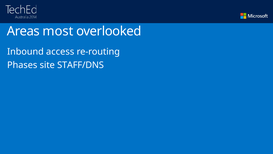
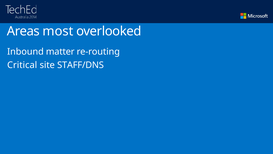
access: access -> matter (60, 52)
Phases: Phases -> Critical (22, 65)
